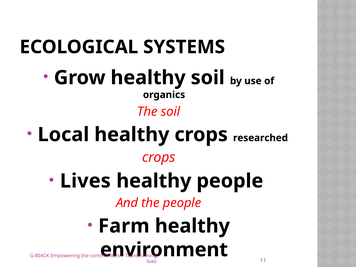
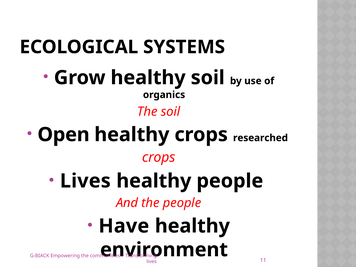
Local: Local -> Open (64, 135)
Farm: Farm -> Have (124, 226)
